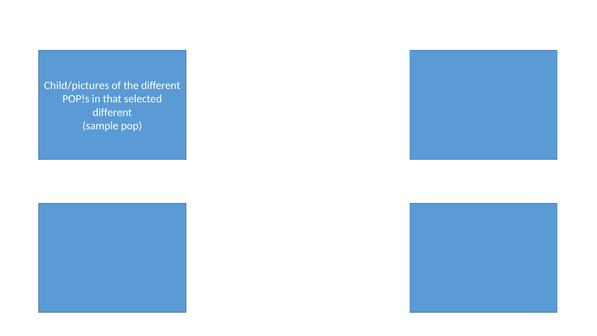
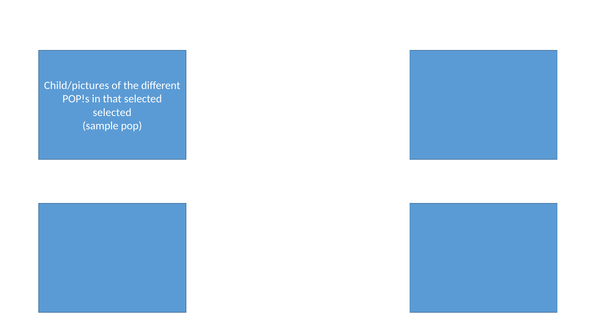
different: different -> selected (112, 112)
